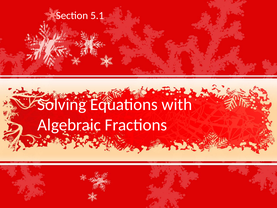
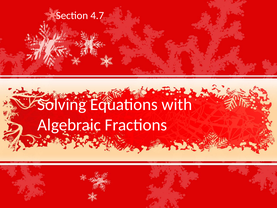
5.1: 5.1 -> 4.7 (97, 16)
